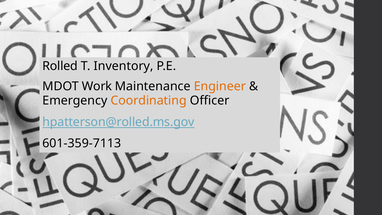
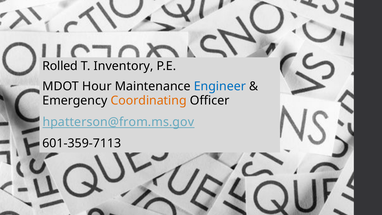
Work: Work -> Hour (97, 86)
Engineer colour: orange -> blue (220, 86)
hpatterson@rolled.ms.gov: hpatterson@rolled.ms.gov -> hpatterson@from.ms.gov (118, 122)
